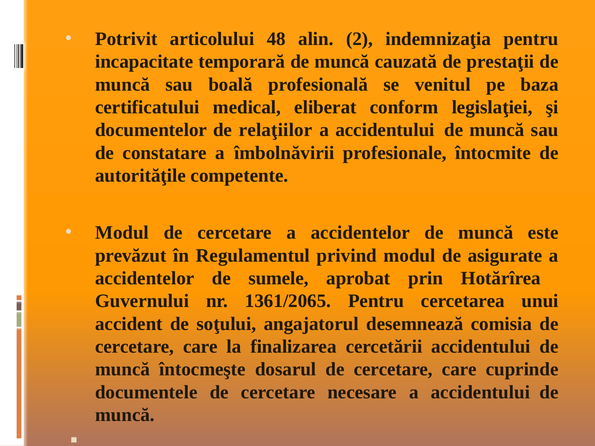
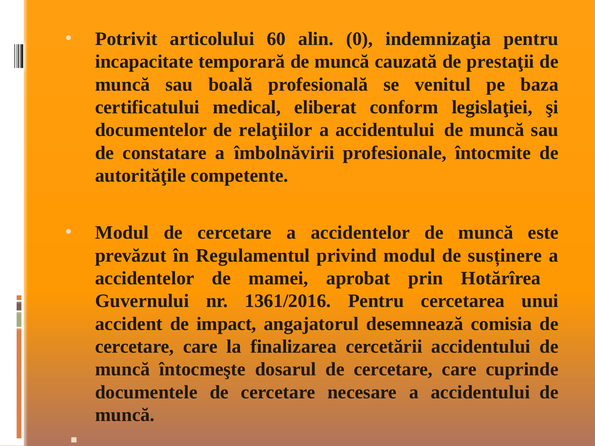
48: 48 -> 60 (276, 39)
2: 2 -> 0 (359, 39)
asigurate: asigurate -> susținere (505, 256)
sumele: sumele -> mamei (278, 278)
1361/2065: 1361/2065 -> 1361/2016 (288, 301)
soţului: soţului -> impact (226, 324)
